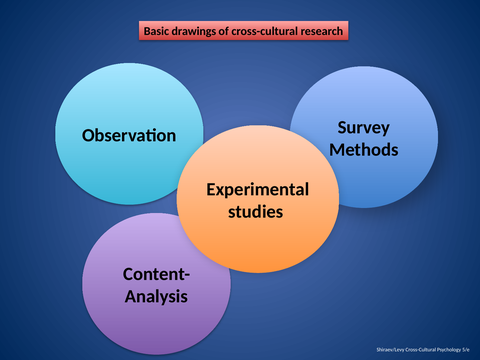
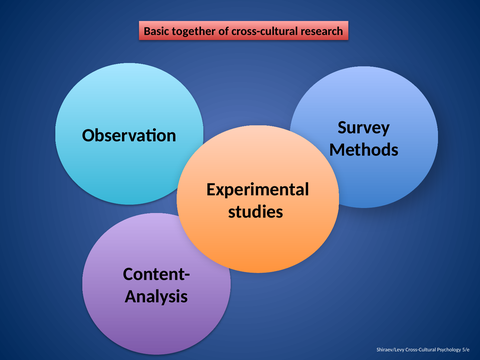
drawings: drawings -> together (194, 31)
